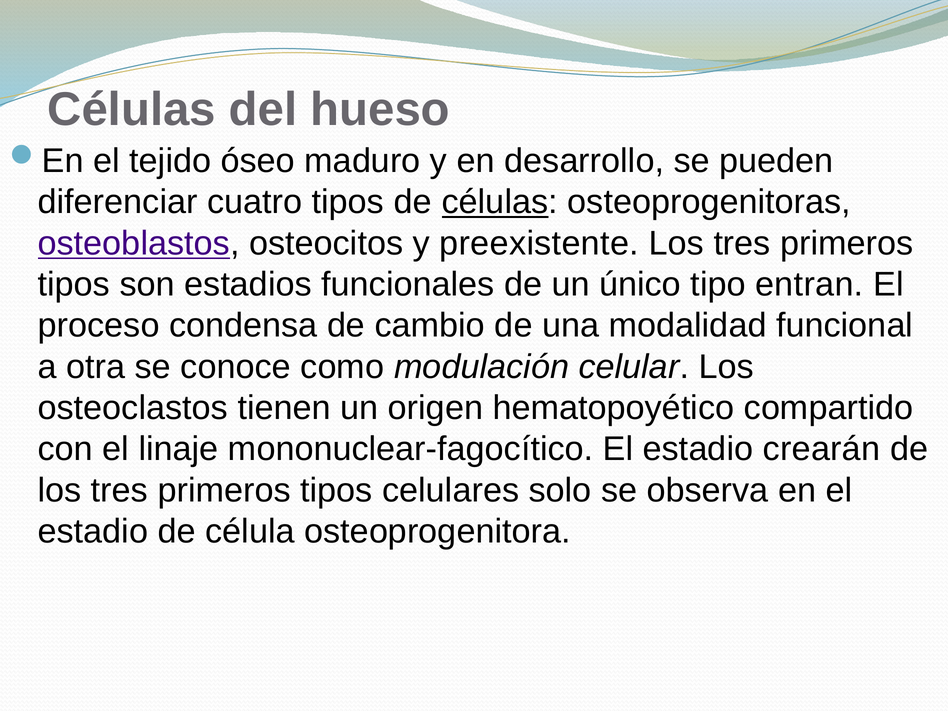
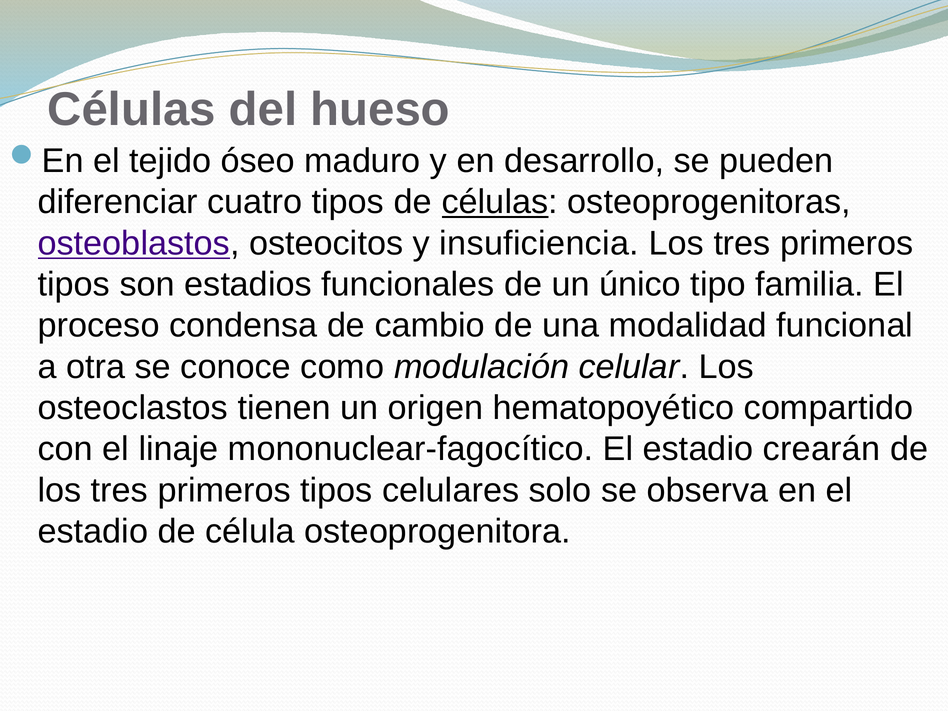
preexistente: preexistente -> insuficiencia (539, 243)
entran: entran -> familia (809, 284)
